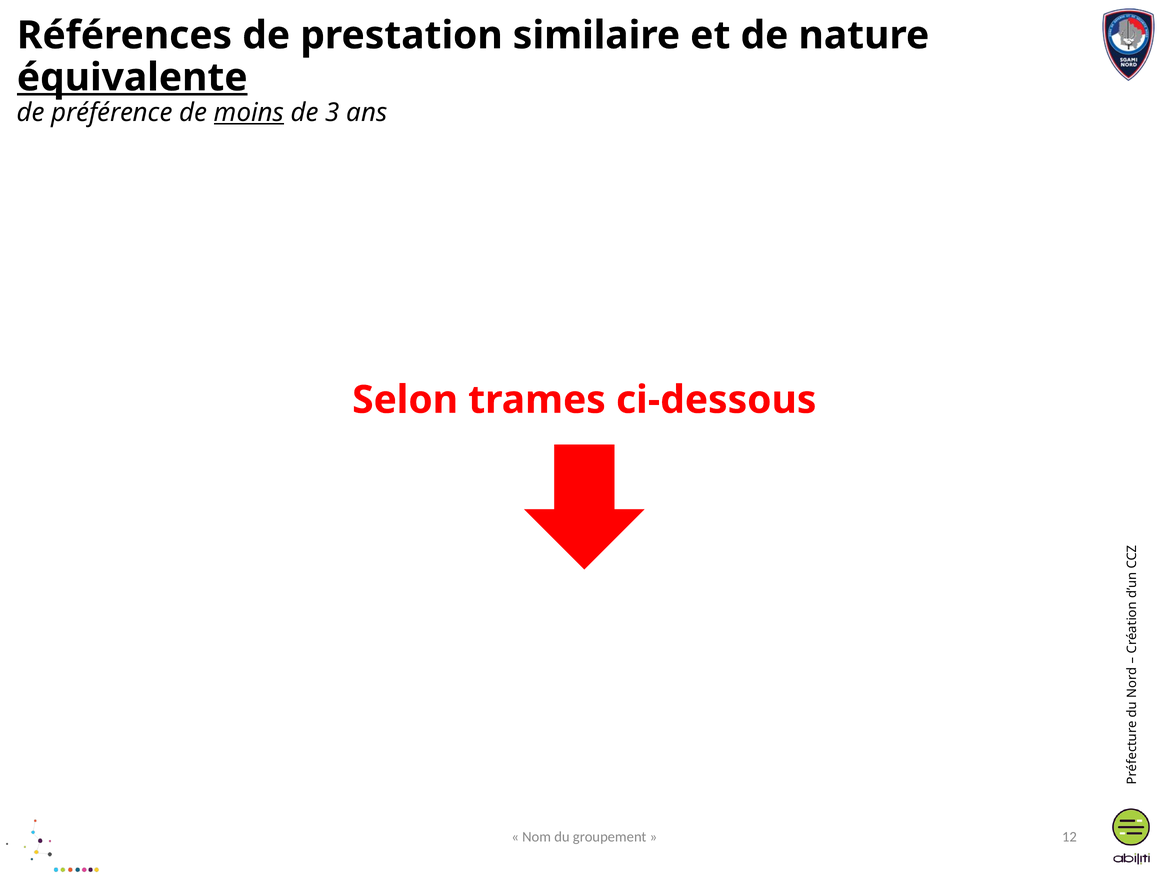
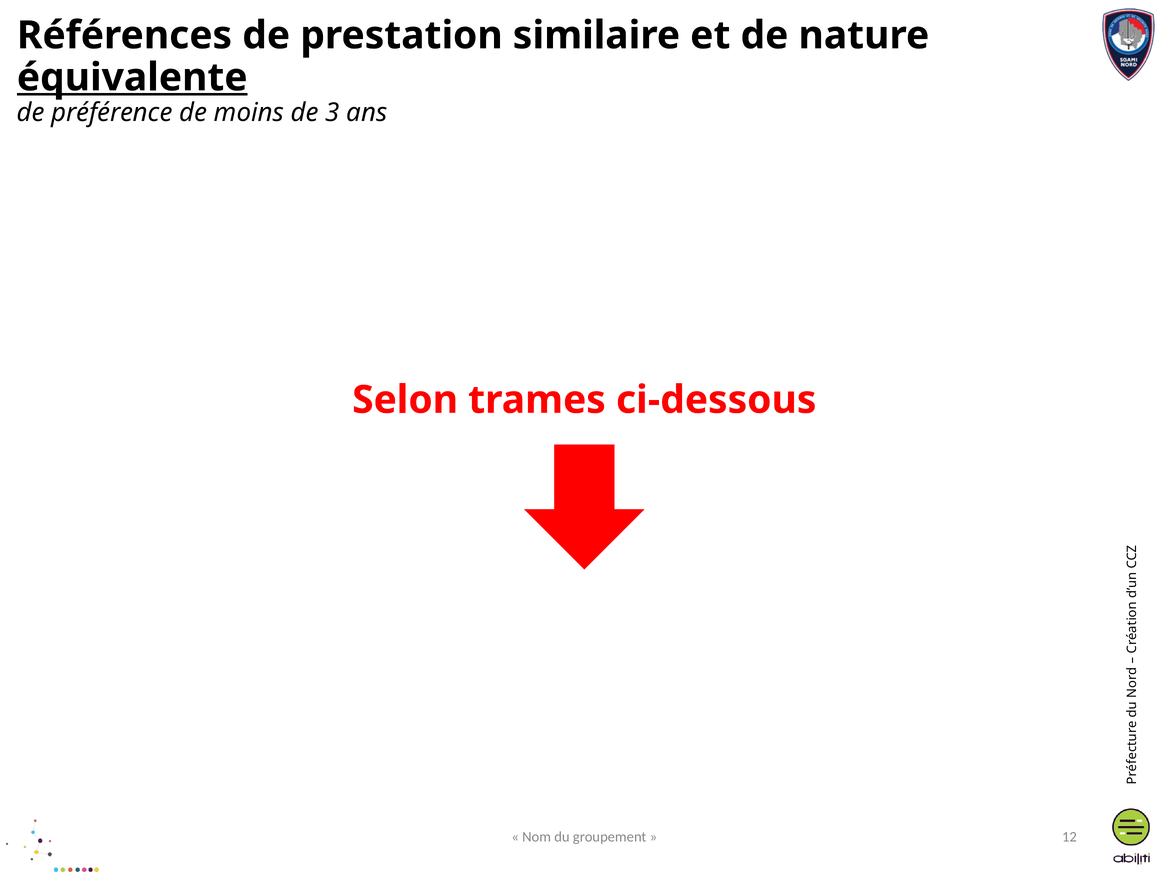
moins underline: present -> none (249, 113)
